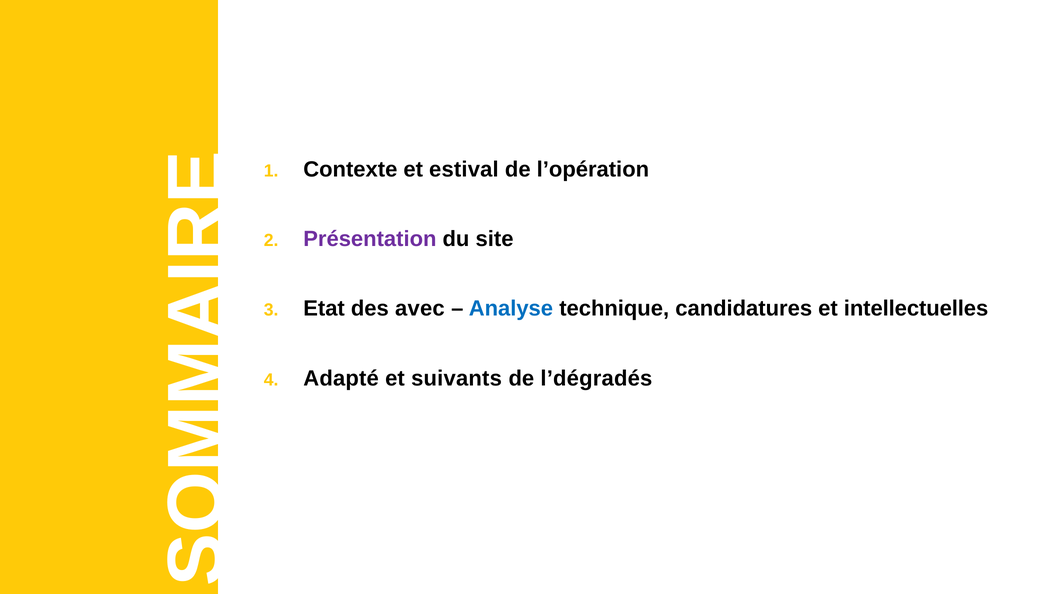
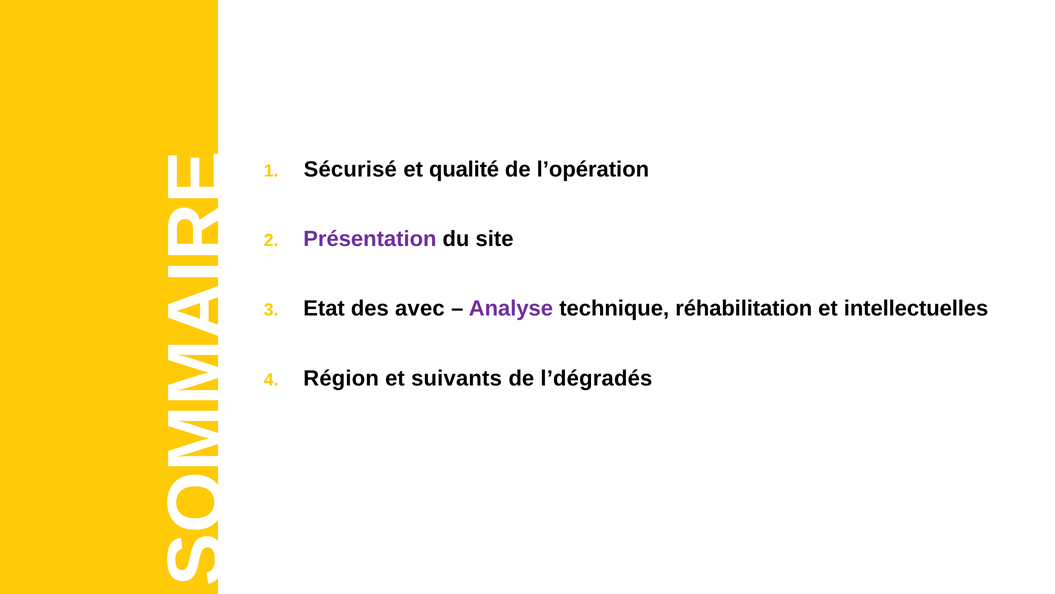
Contexte: Contexte -> Sécurisé (350, 169)
estival: estival -> qualité (464, 169)
Analyse colour: blue -> purple (511, 308)
candidatures: candidatures -> réhabilitation (744, 308)
Adapté: Adapté -> Région (341, 378)
